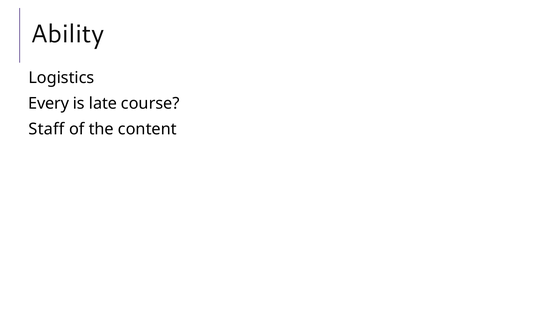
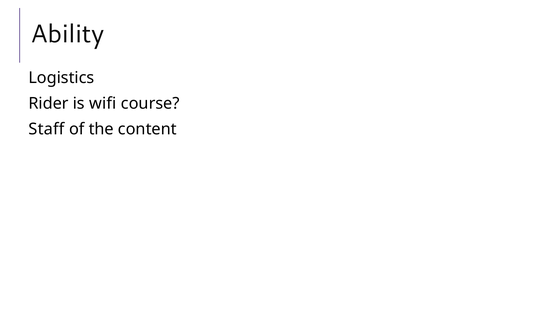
Every: Every -> Rider (48, 104)
late: late -> wifi (103, 104)
